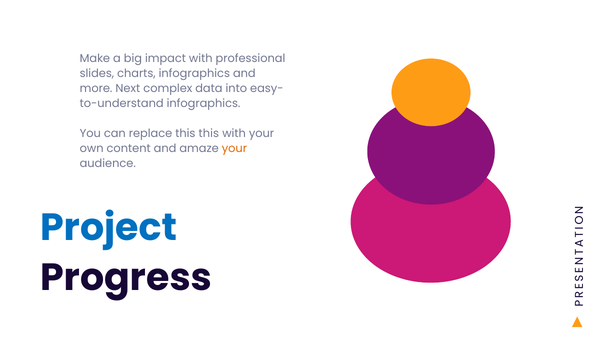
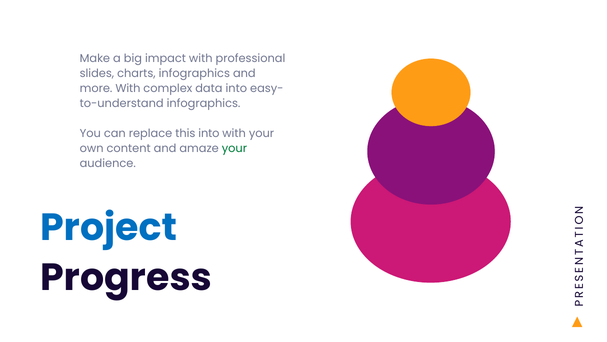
more Next: Next -> With (128, 88)
this this: this -> into (209, 133)
your colour: orange -> green (234, 148)
